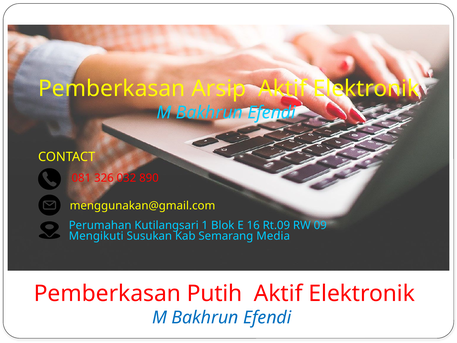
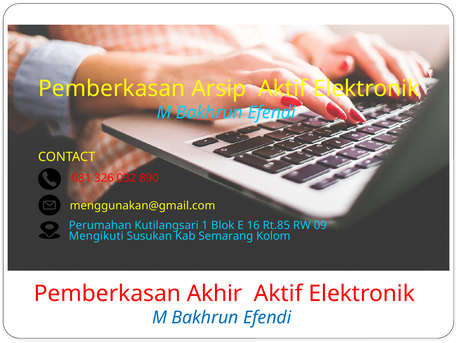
Rt.09: Rt.09 -> Rt.85 (276, 225)
Media: Media -> Kolom (273, 236)
Putih: Putih -> Akhir (215, 293)
